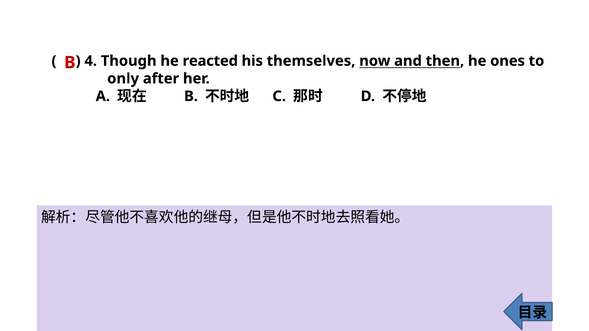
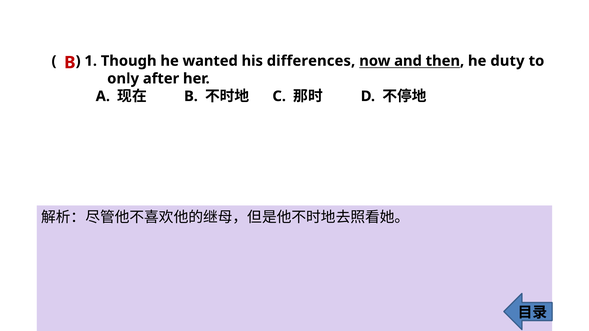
4: 4 -> 1 (91, 61)
reacted: reacted -> wanted (210, 61)
themselves: themselves -> differences (311, 61)
ones: ones -> duty (507, 61)
